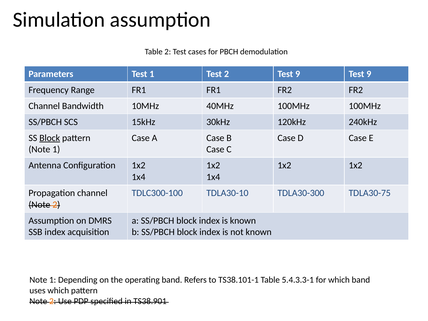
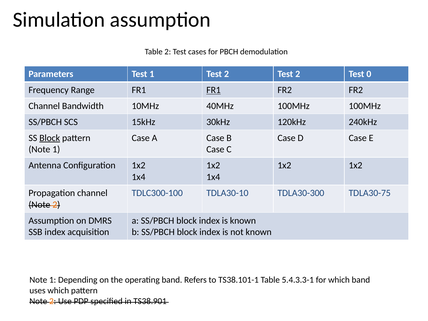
2 Test 9: 9 -> 2 (298, 74)
9: 9 -> 0 (369, 74)
FR1 underline: none -> present (214, 90)
